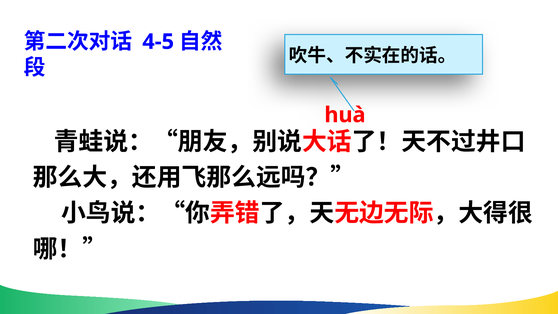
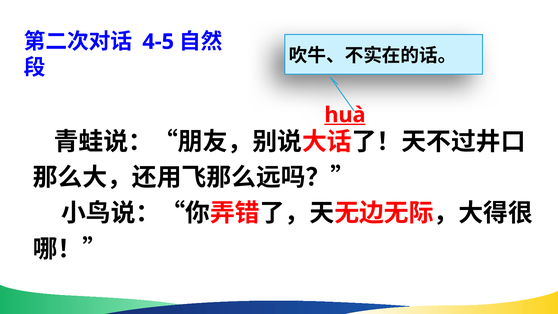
huà underline: none -> present (345, 115)
